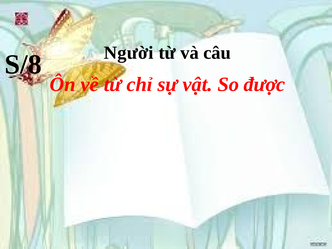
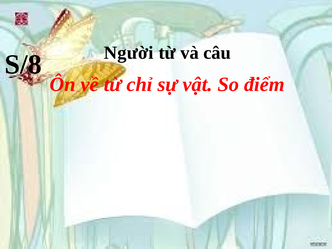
được: được -> điểm (264, 84)
